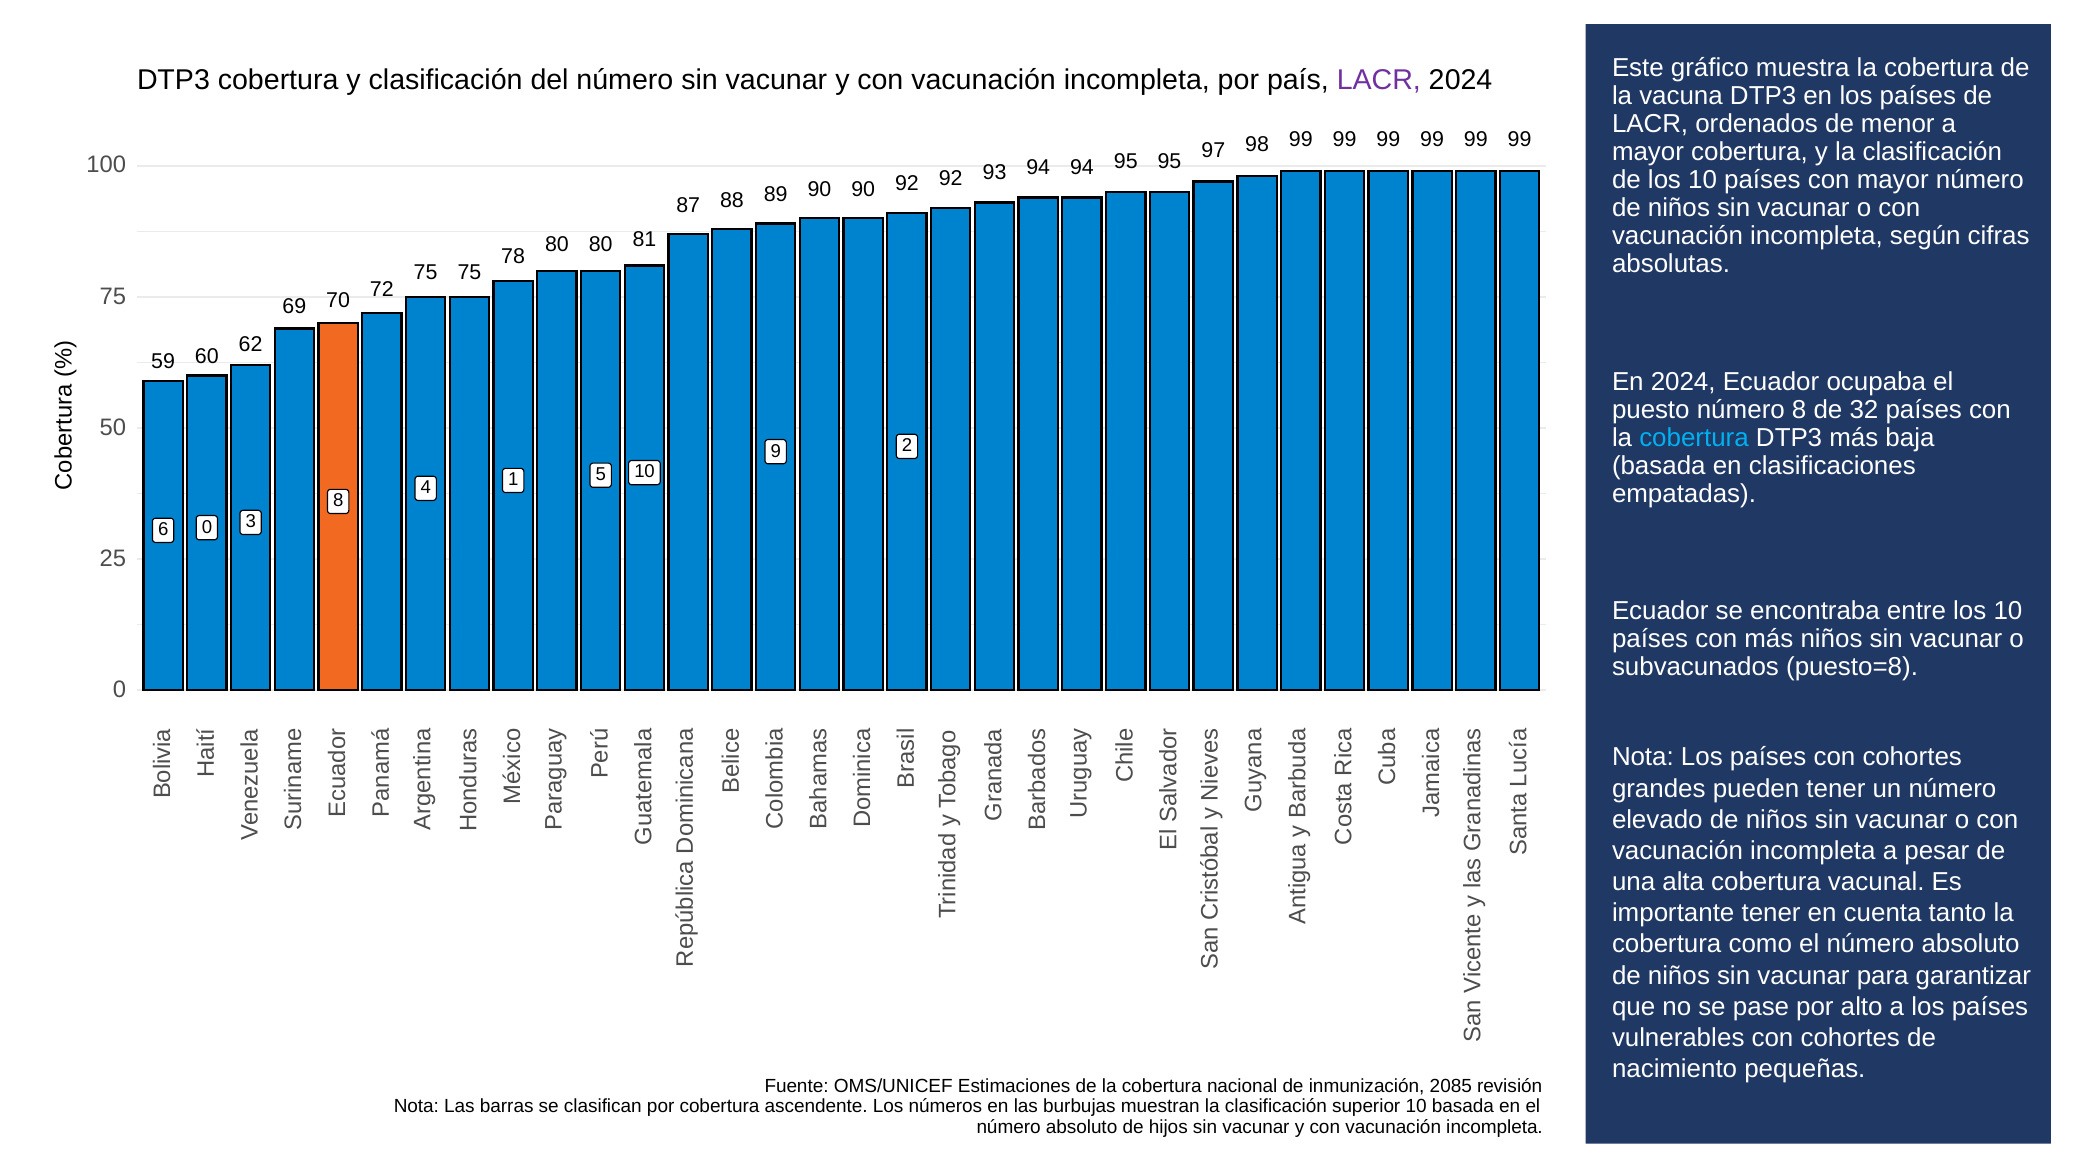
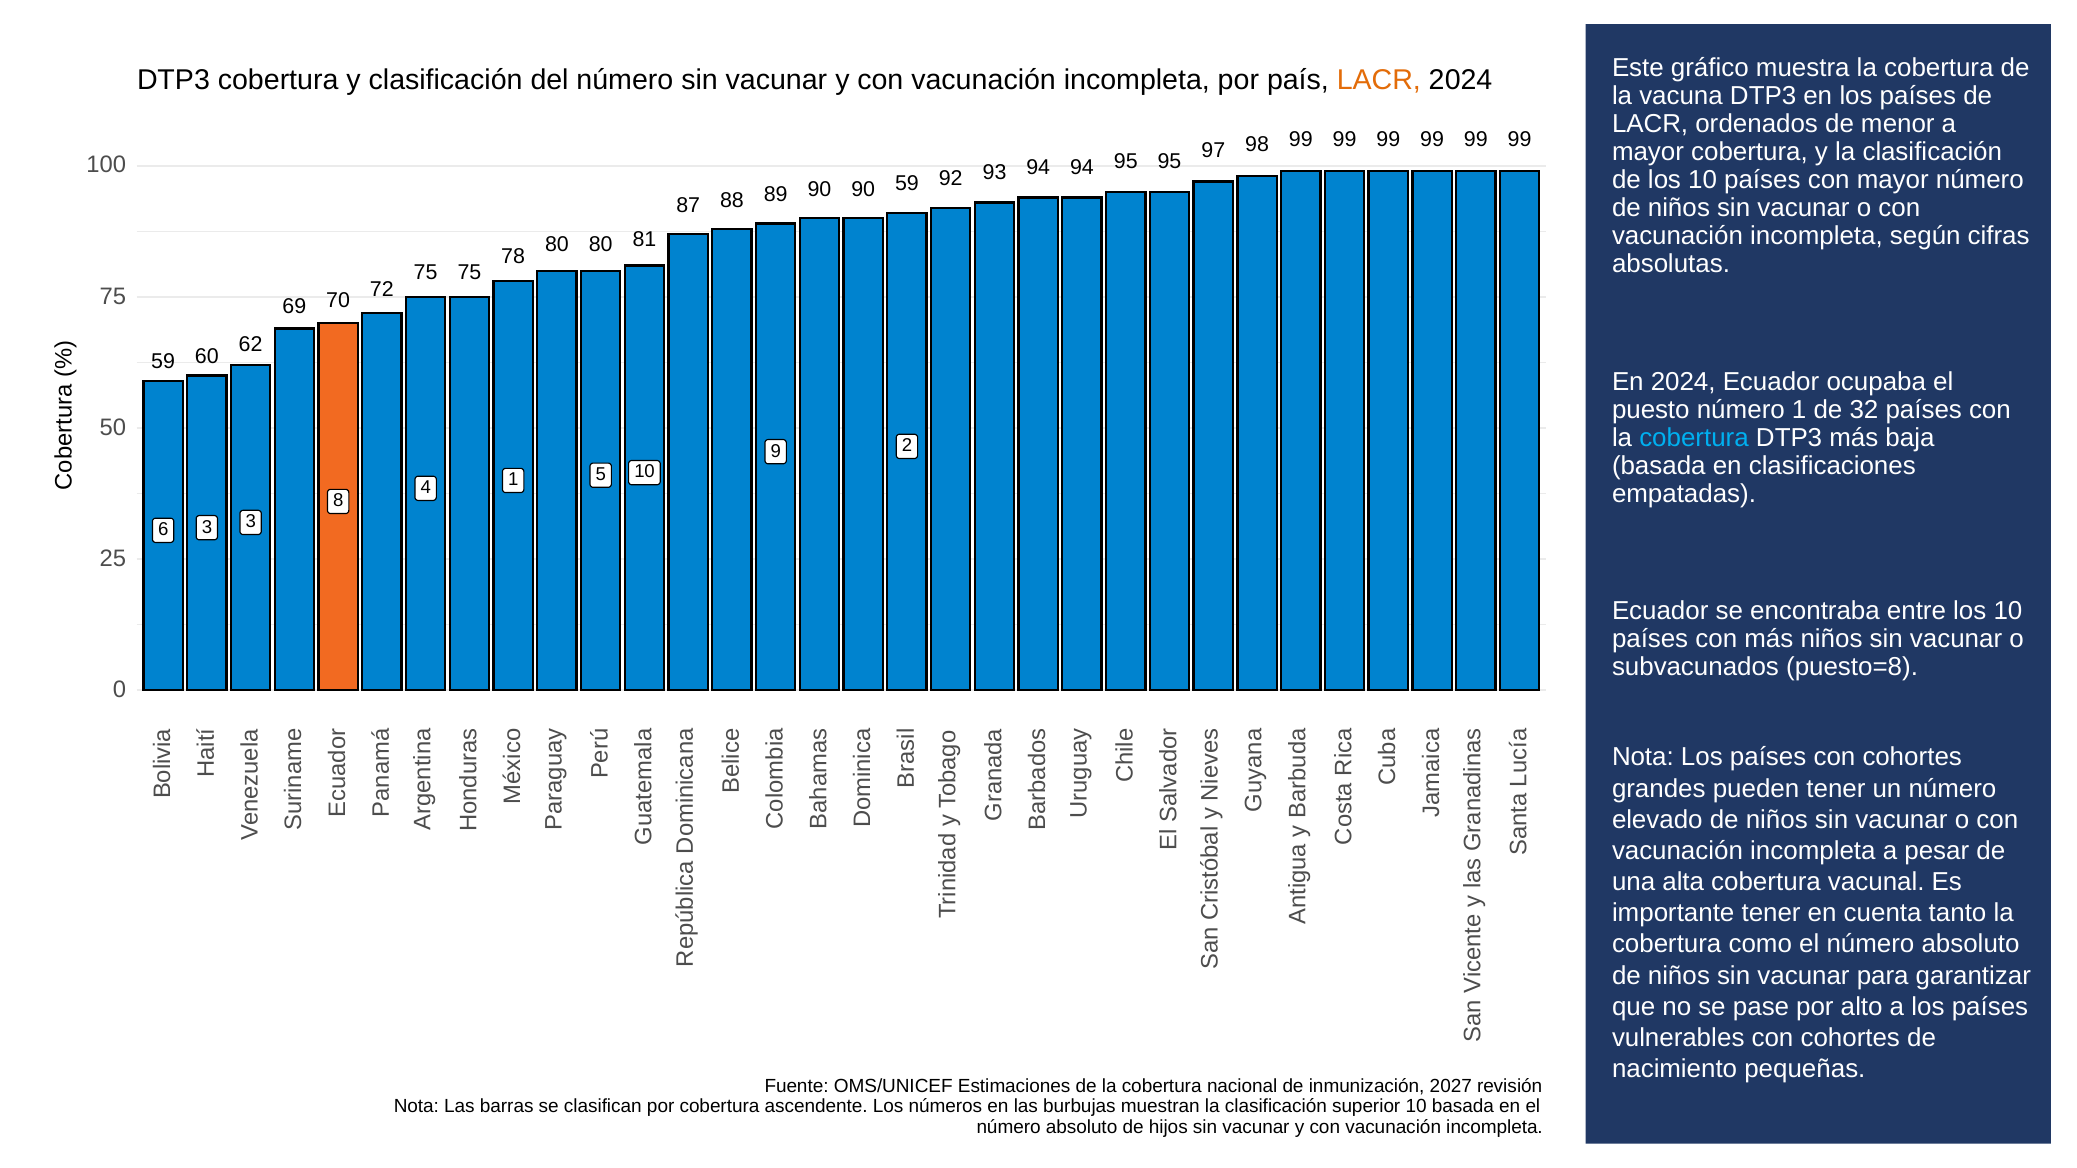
LACR colour: purple -> orange (1379, 80)
90 92: 92 -> 59 (907, 184)
número 8: 8 -> 1 (1799, 410)
6 0: 0 -> 3 (207, 527)
2085: 2085 -> 2027 (1451, 1087)
